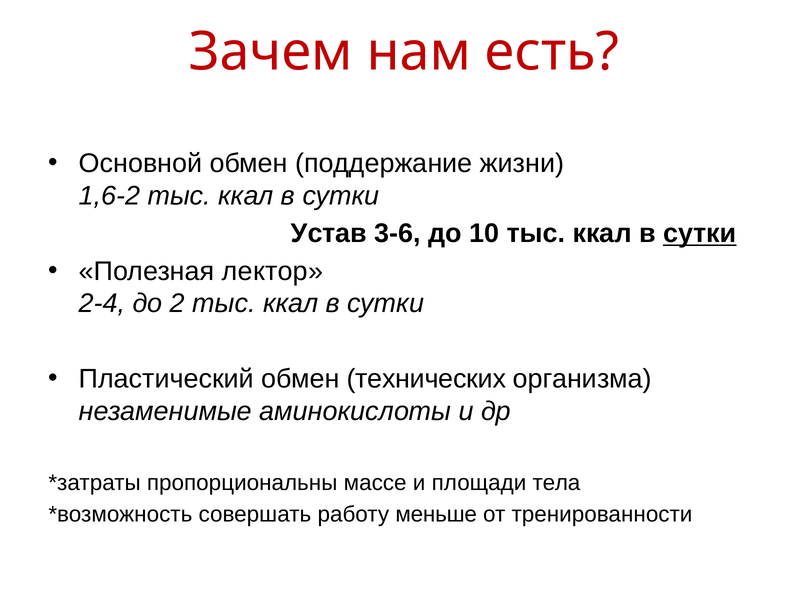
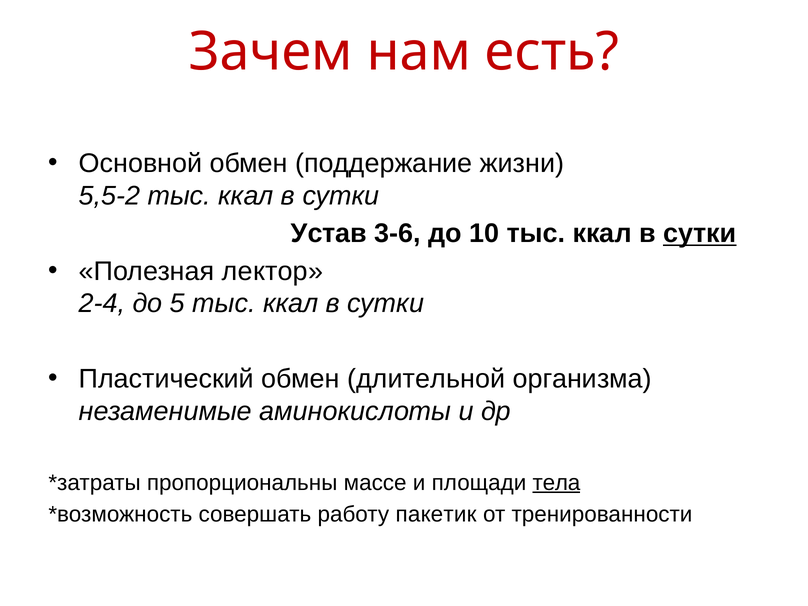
1,6-2: 1,6-2 -> 5,5-2 (109, 196)
2: 2 -> 5 (177, 304)
технических: технических -> длительной (426, 379)
тела underline: none -> present (556, 483)
меньше: меньше -> пакетик (436, 514)
